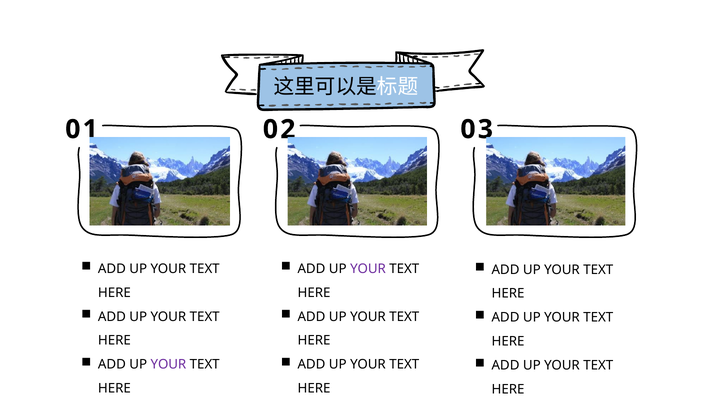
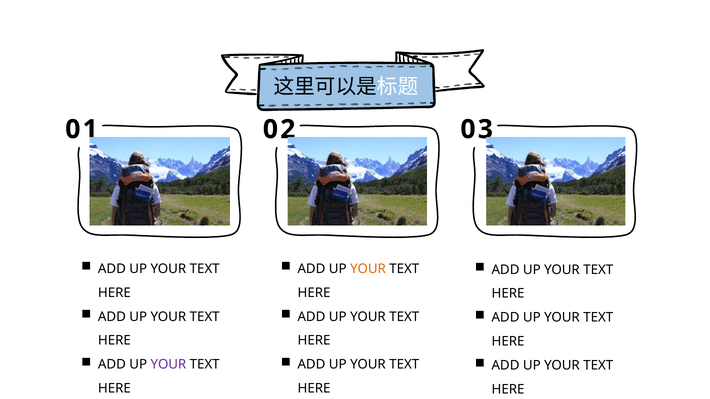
YOUR colour: purple -> orange (368, 269)
